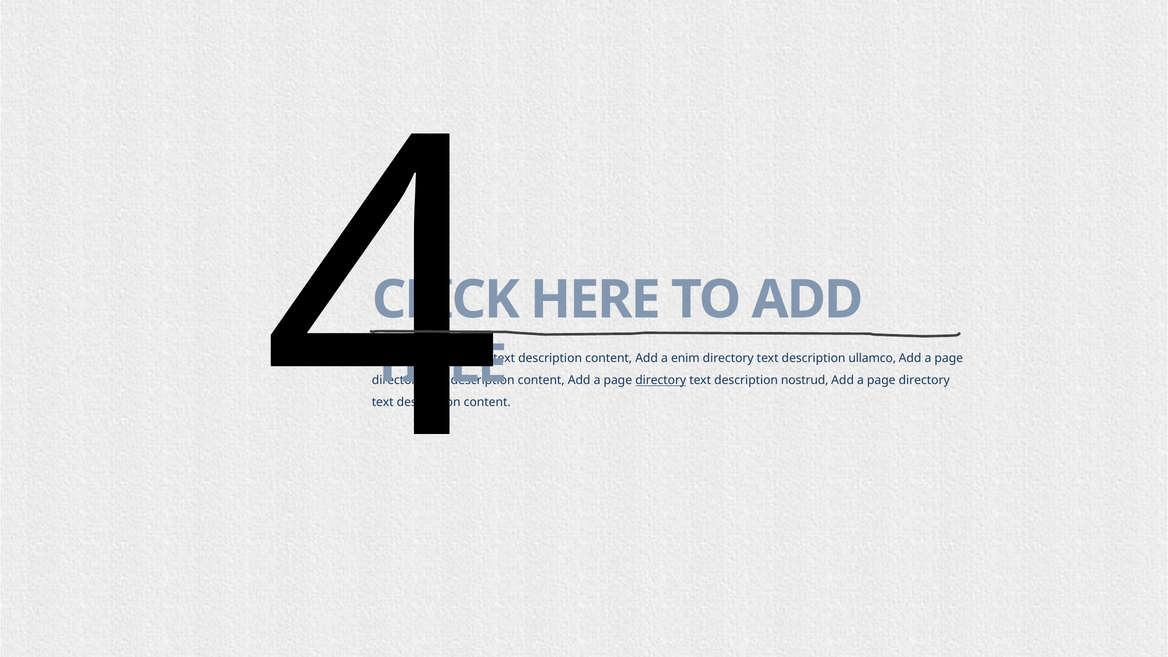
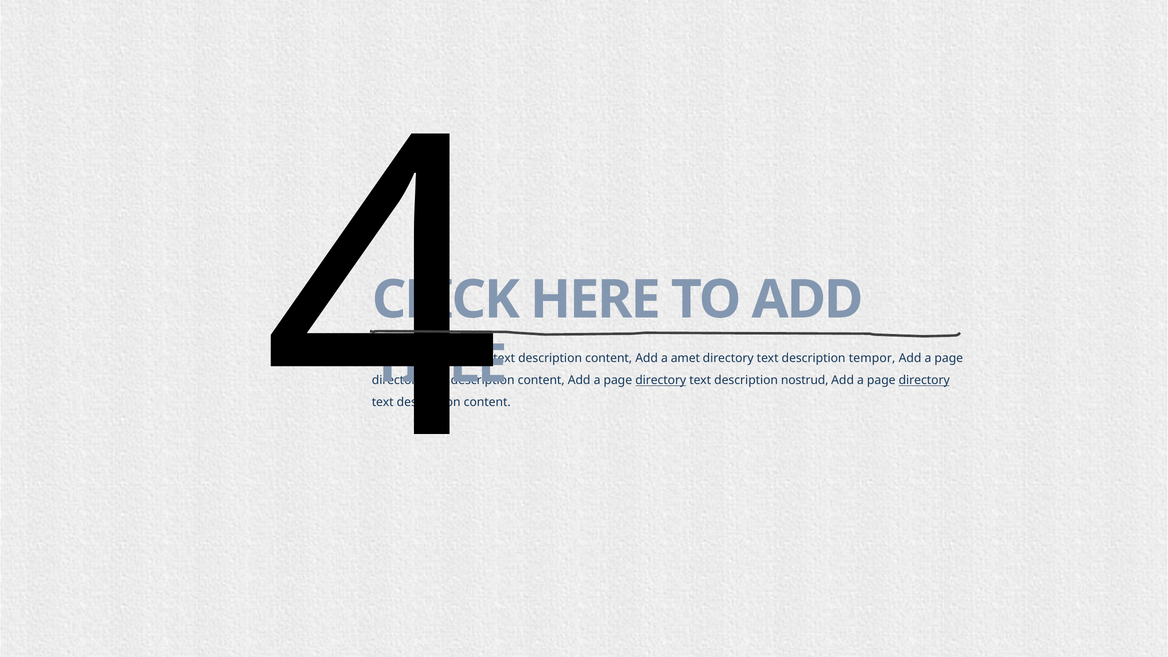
enim: enim -> amet (685, 358)
ullamco: ullamco -> tempor (872, 358)
directory underline: none -> present (924, 380)
